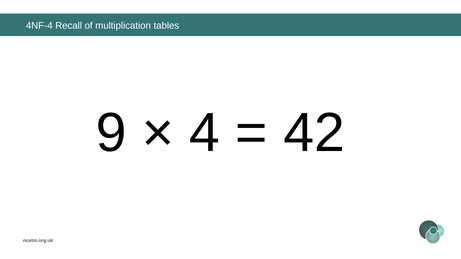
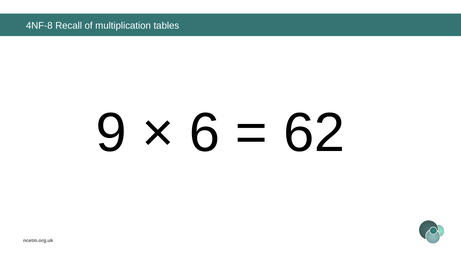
4NF-4: 4NF-4 -> 4NF-8 (39, 26)
4: 4 -> 6 (205, 133)
42: 42 -> 62 (314, 133)
